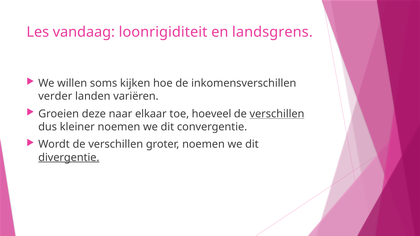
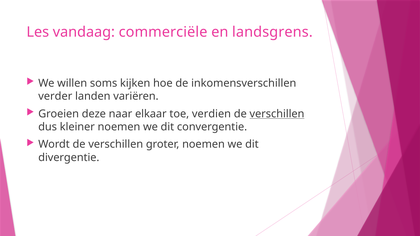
loonrigiditeit: loonrigiditeit -> commerciële (163, 32)
hoeveel: hoeveel -> verdien (211, 114)
divergentie underline: present -> none (69, 158)
